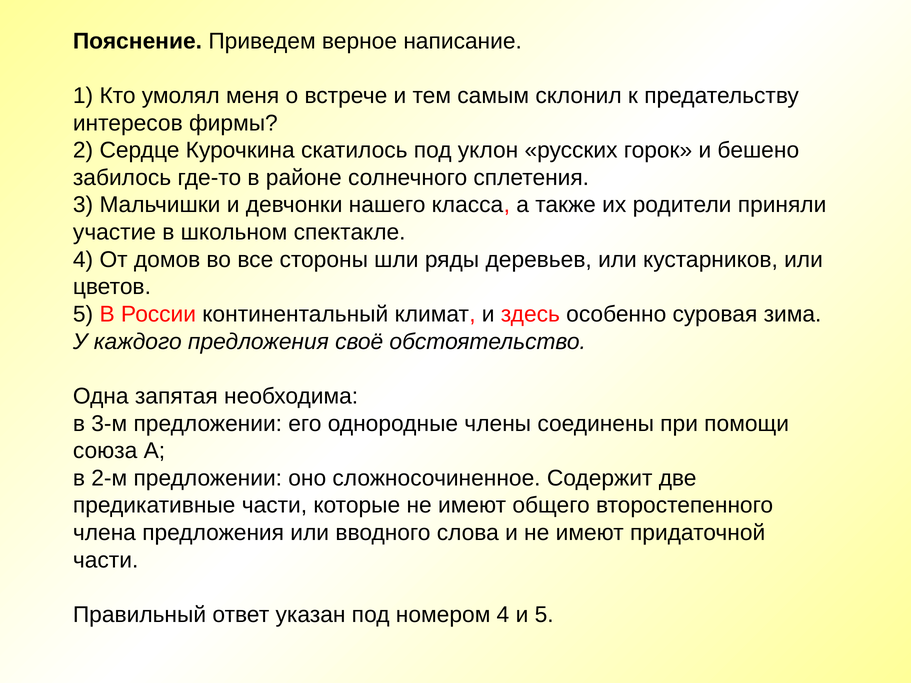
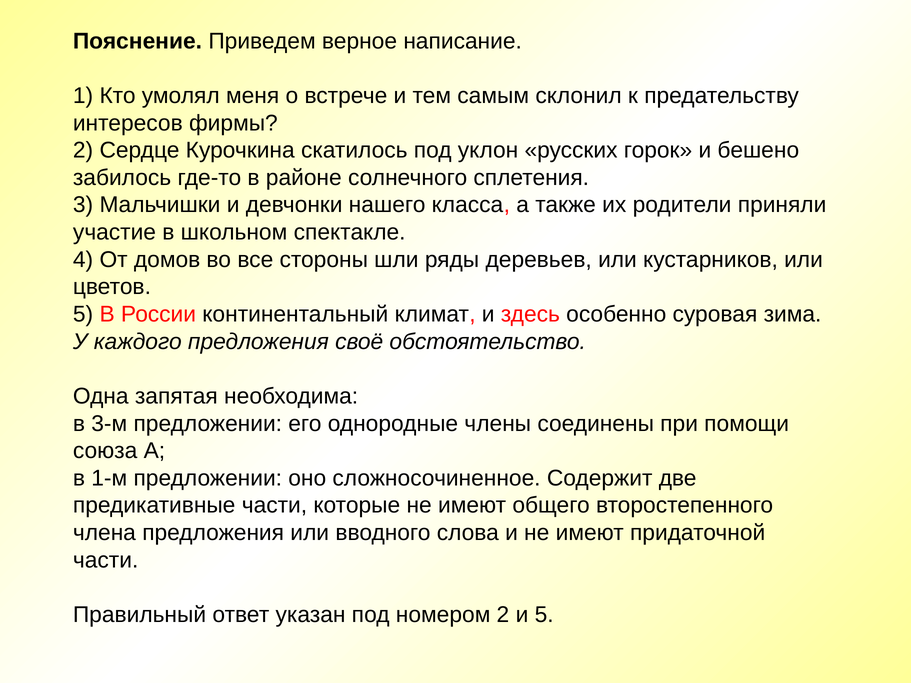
2-м: 2-м -> 1-м (109, 478)
номером 4: 4 -> 2 (503, 615)
